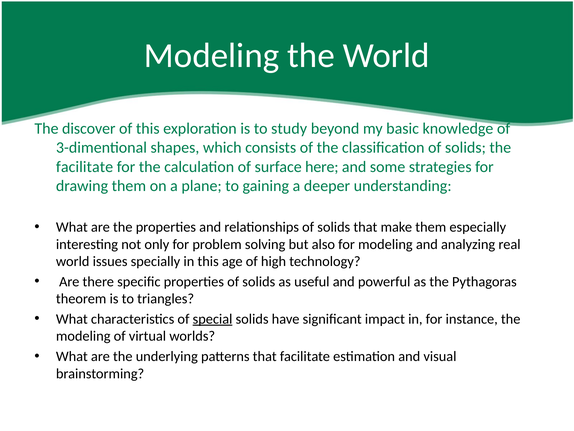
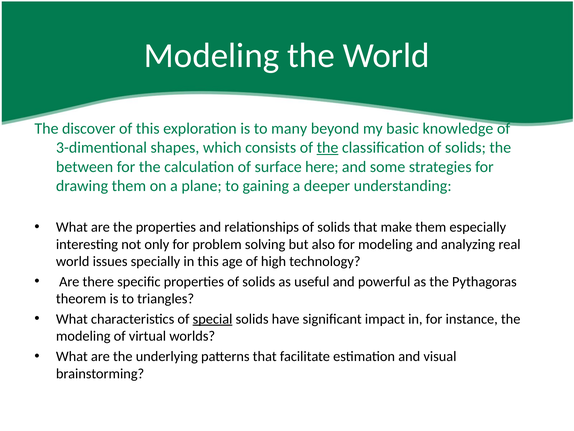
study: study -> many (289, 128)
the underline: none -> present (328, 148)
facilitate: facilitate -> between (85, 167)
